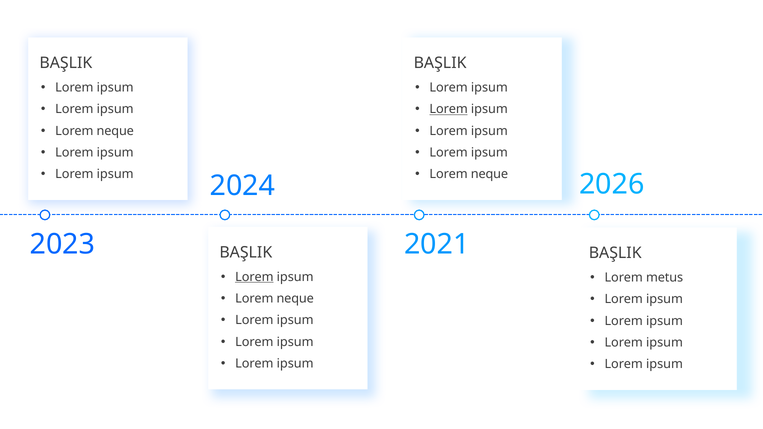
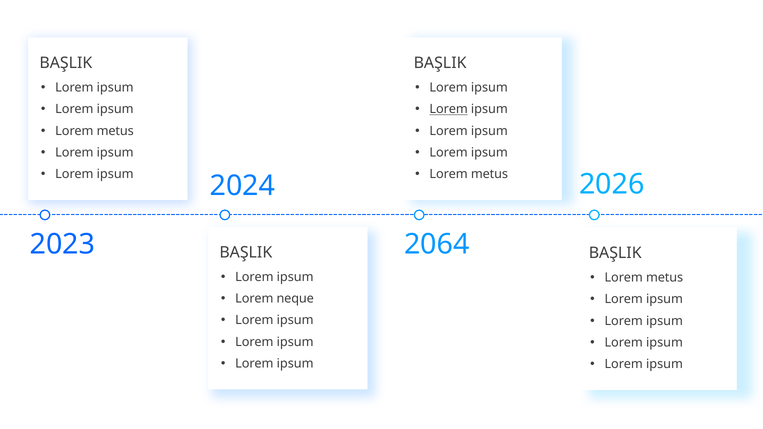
neque: neque -> metus (115, 131)
neque: neque -> metus (489, 174)
2021: 2021 -> 2064 (437, 244)
Lorem underline: present -> none (254, 277)
